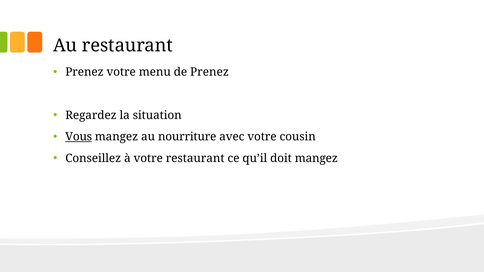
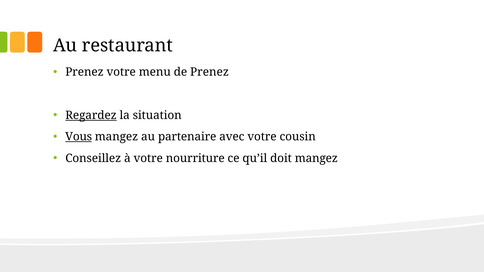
Regardez underline: none -> present (91, 115)
nourriture: nourriture -> partenaire (187, 137)
votre restaurant: restaurant -> nourriture (195, 159)
